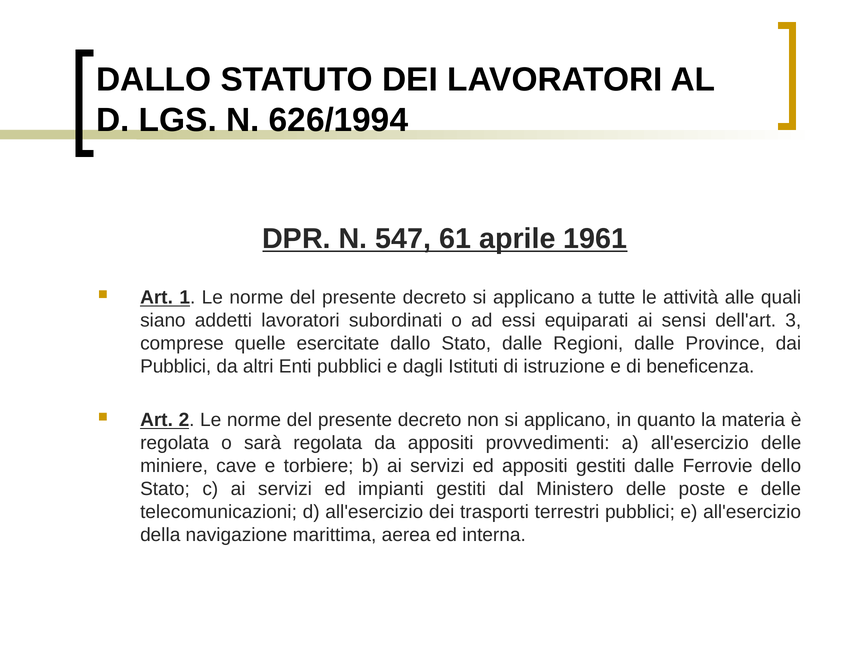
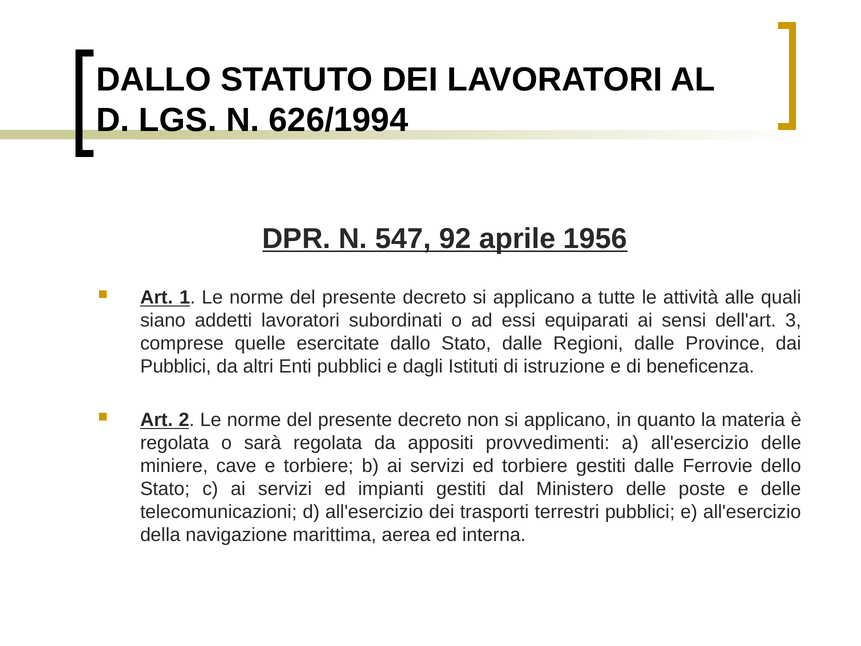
61: 61 -> 92 (455, 239)
1961: 1961 -> 1956 (595, 239)
ed appositi: appositi -> torbiere (535, 466)
